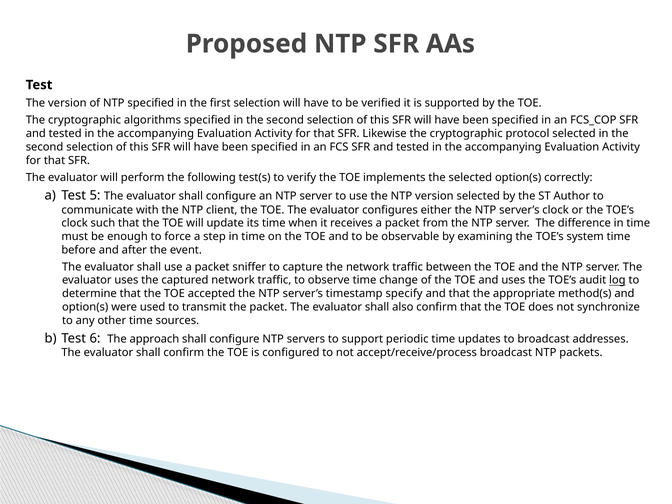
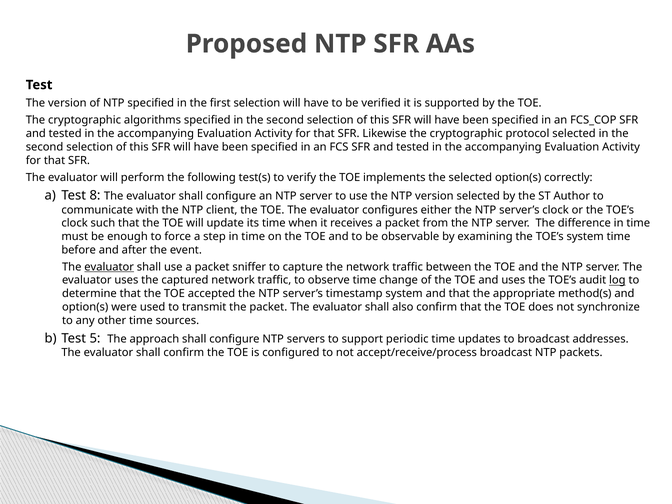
5: 5 -> 8 (95, 195)
evaluator underline: none -> present (109, 267)
timestamp specify: specify -> system (404, 294)
6: 6 -> 5 (95, 338)
